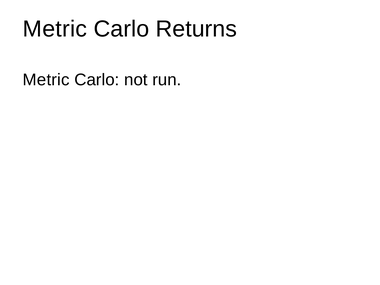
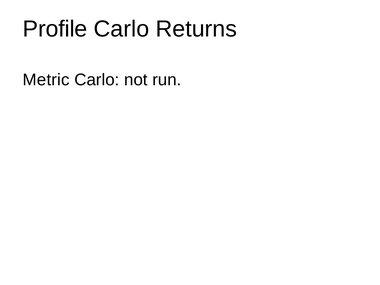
Metric: Metric -> Profile (55, 29)
